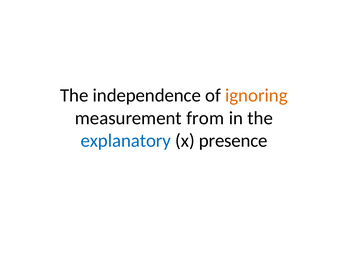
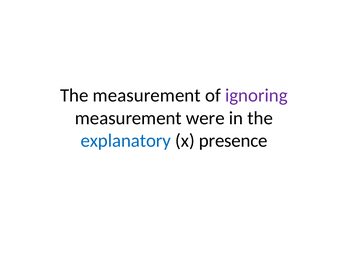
The independence: independence -> measurement (147, 95)
ignoring colour: orange -> purple (256, 95)
from: from -> were (205, 118)
